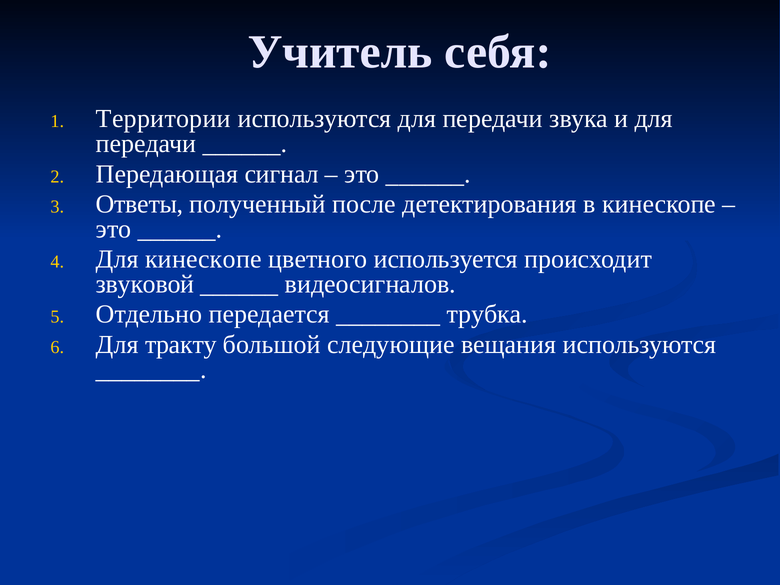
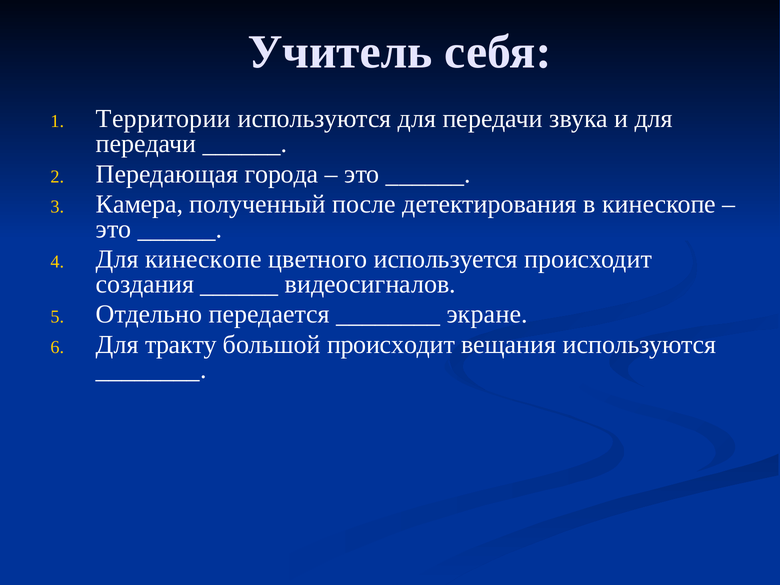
сигнал: сигнал -> города (282, 174)
Ответы: Ответы -> Камера (140, 204)
звуковой: звуковой -> создания (145, 284)
трубка: трубка -> экране (487, 314)
большой следующие: следующие -> происходит (391, 345)
